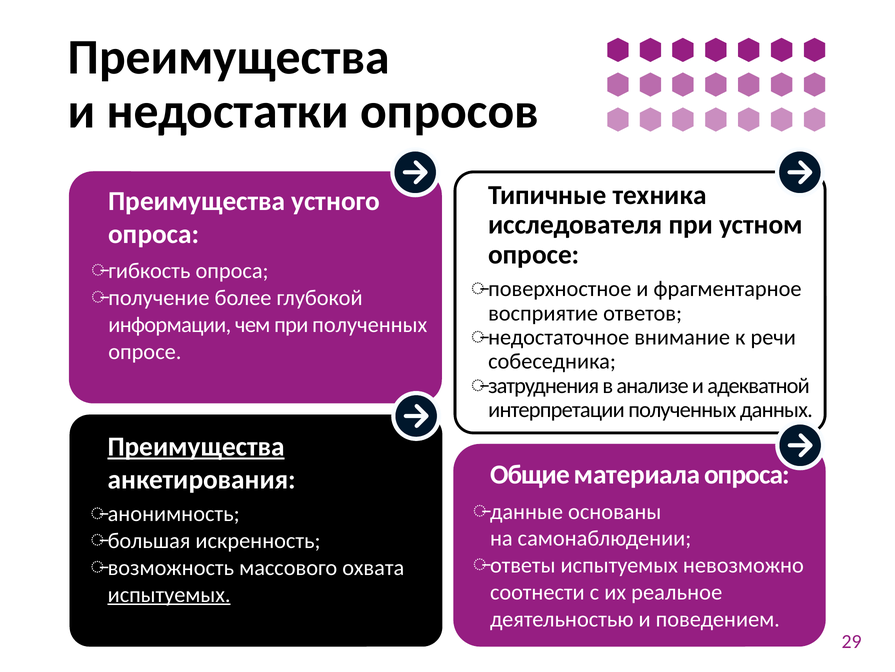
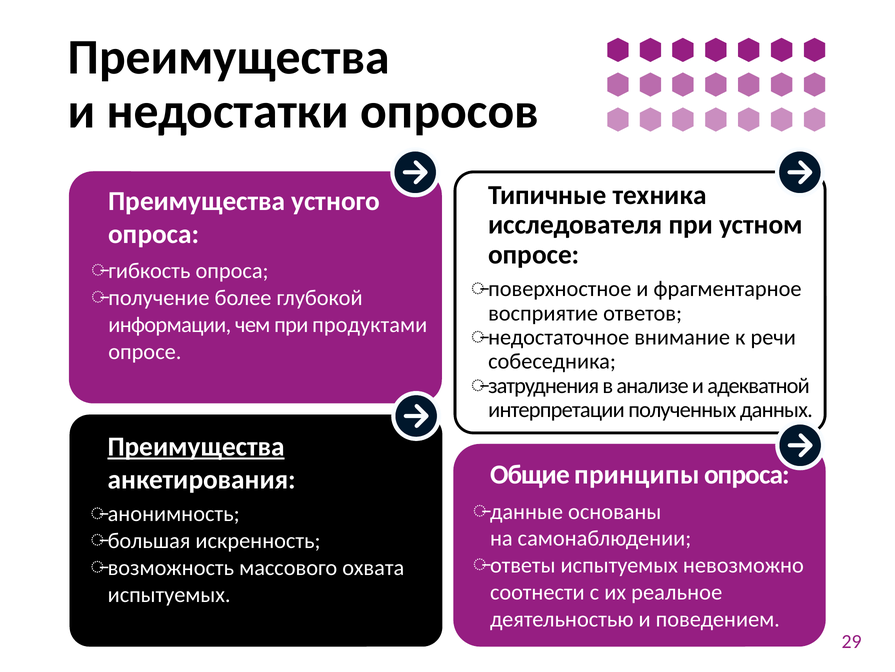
при полученных: полученных -> продуктами (370, 324)
материала: материала -> принципы (637, 474)
испытуемых underline: present -> none (169, 594)
